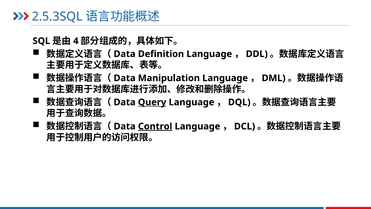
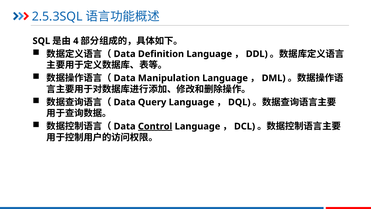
Query underline: present -> none (152, 102)
